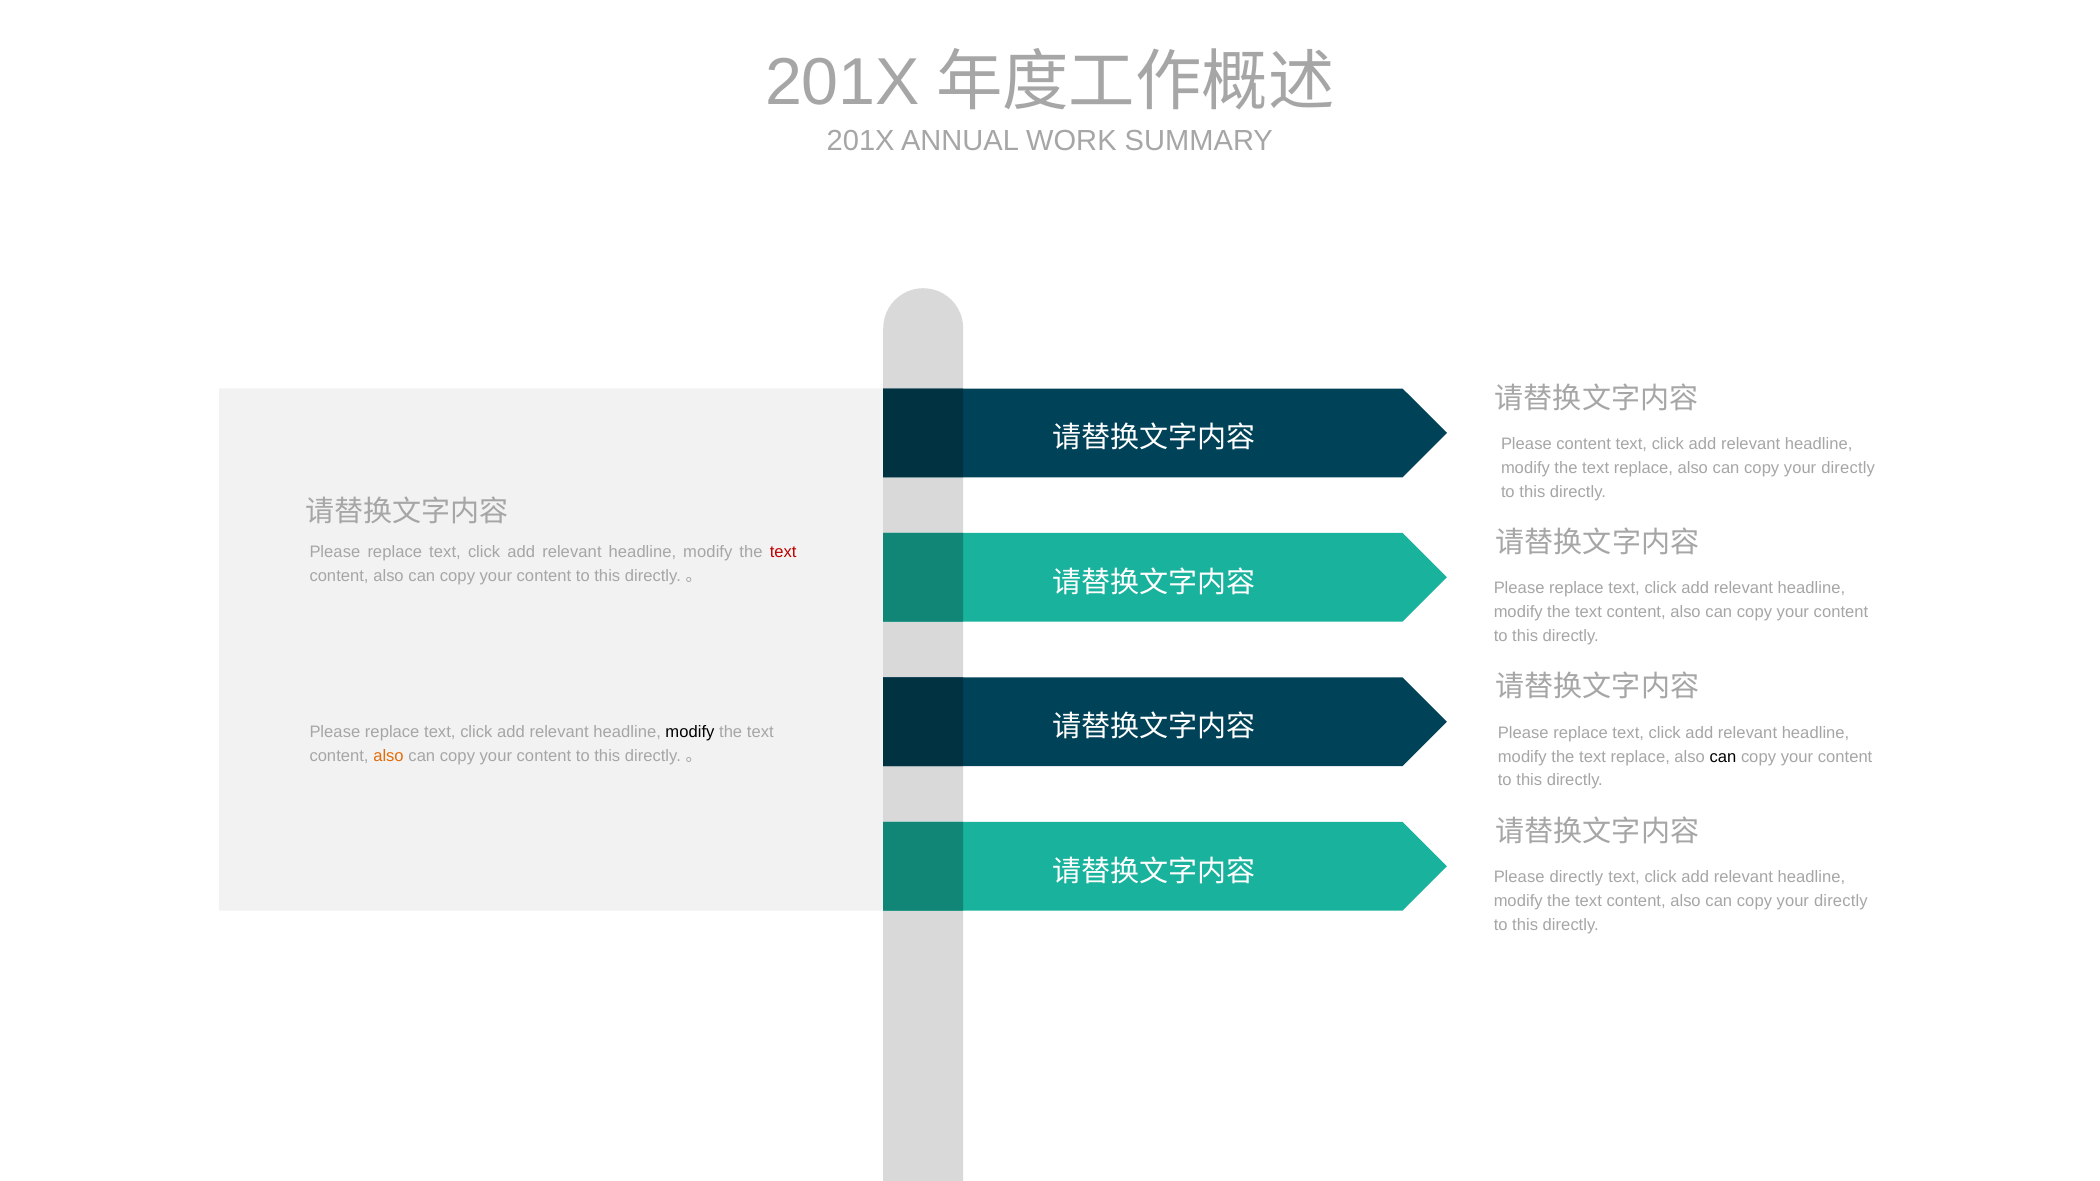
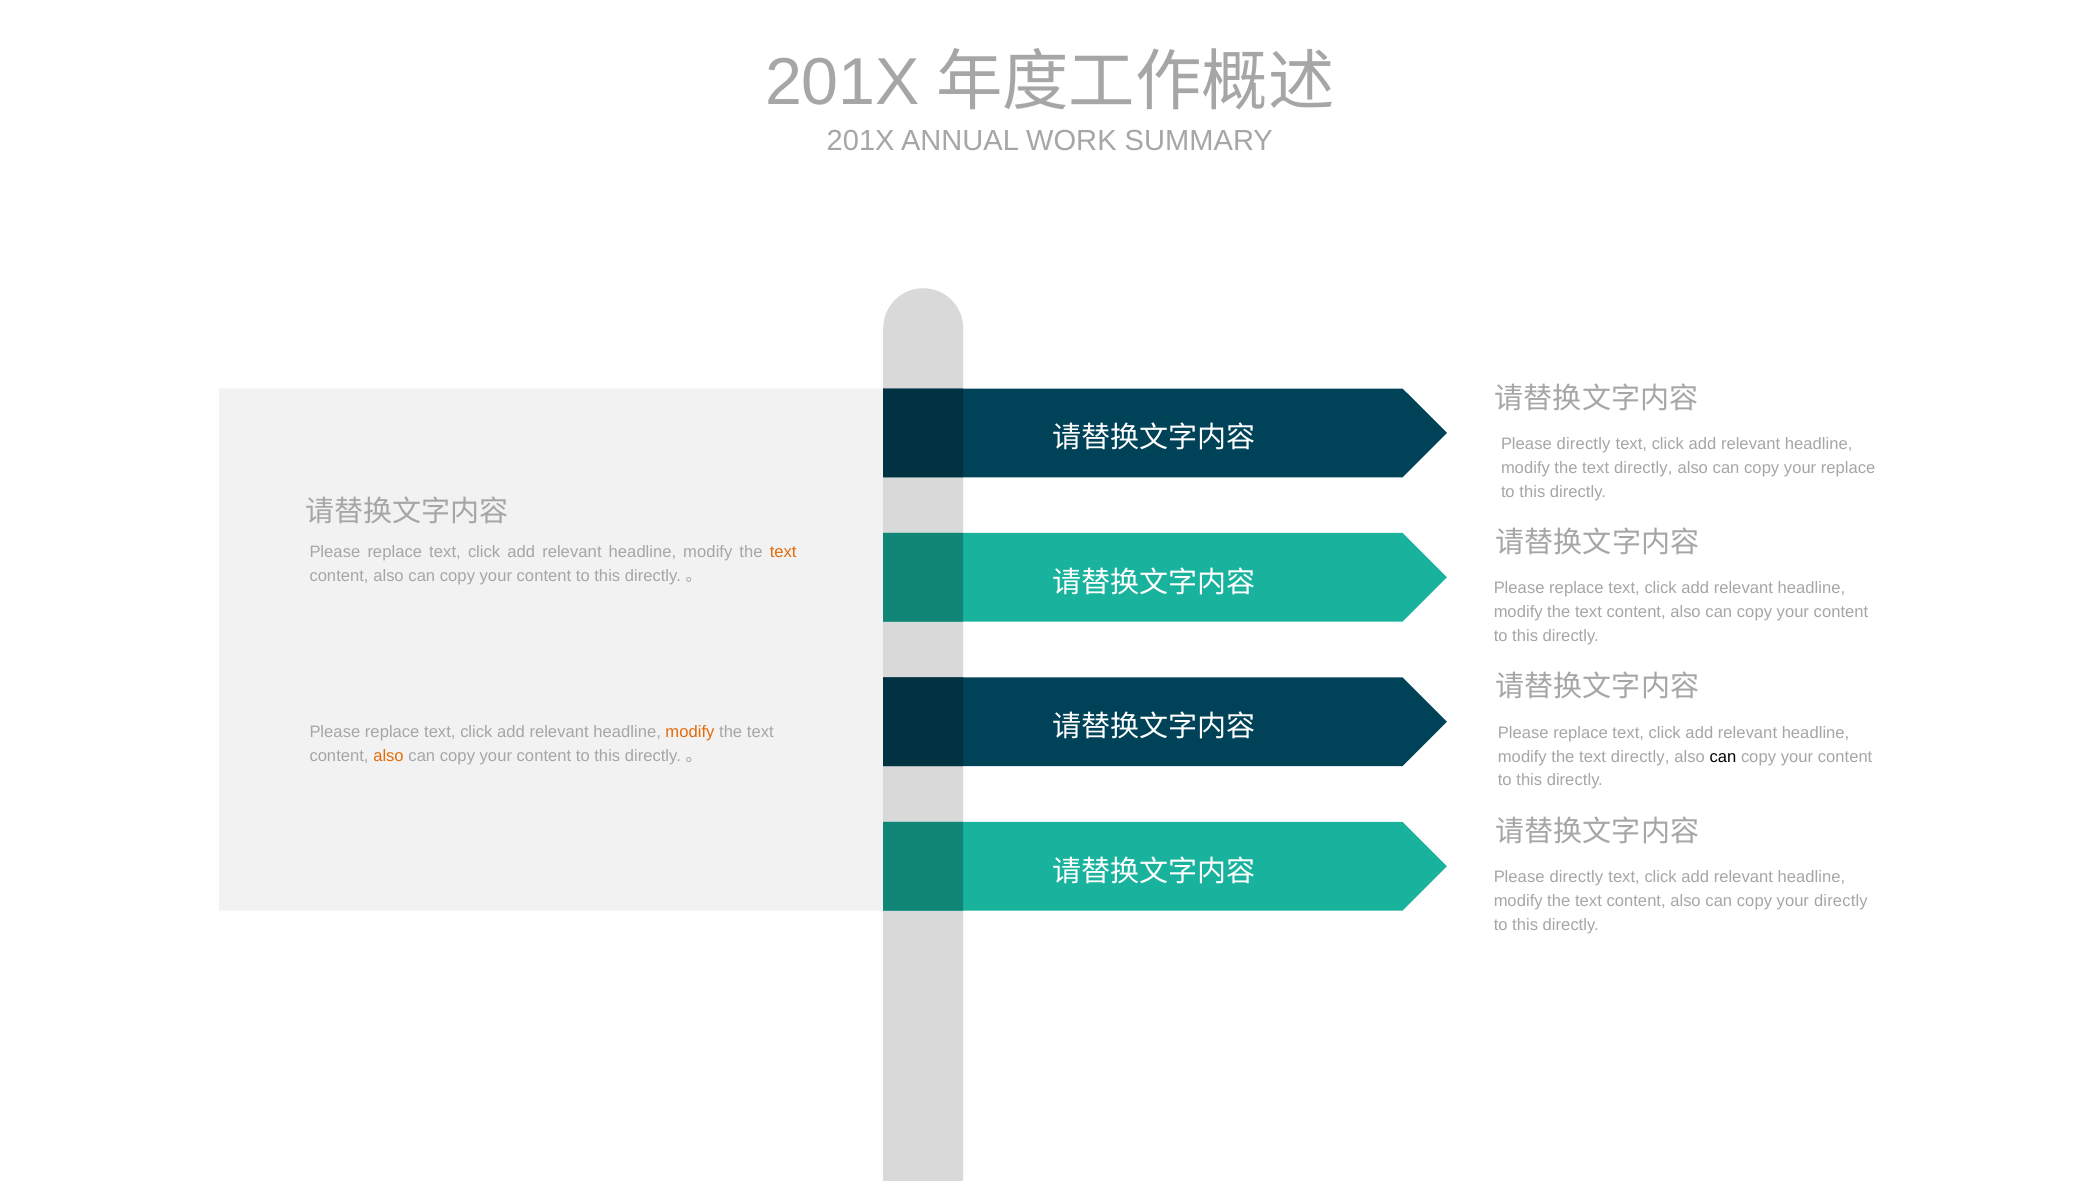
content: content -> directly (1584, 444)
replace: replace -> directly (1643, 468)
directly: directly -> replace (1848, 468)
text colour: red -> orange (783, 552)
modify colour: black -> orange (690, 732)
replace: replace -> directly (1640, 757)
